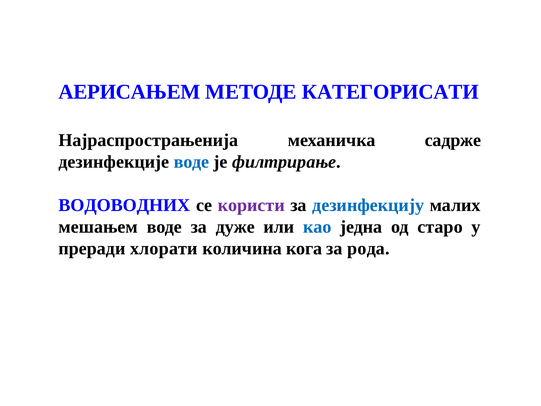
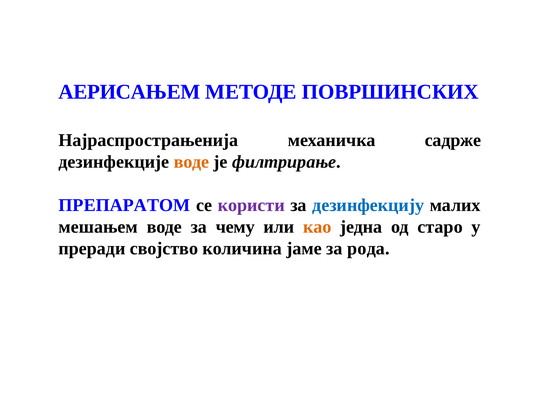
КАТЕГОРИСАТИ: КАТЕГОРИСАТИ -> ПОВРШИНСКИХ (390, 92)
воде colour: blue -> orange (191, 162)
ВОДОВОДНИХ: ВОДОВОДНИХ -> ПРЕПАРАТОМ (124, 205)
дуже: дуже -> чему (235, 227)
као colour: blue -> orange (317, 227)
хлорати: хлорати -> својство (164, 248)
кога: кога -> јаме (304, 248)
